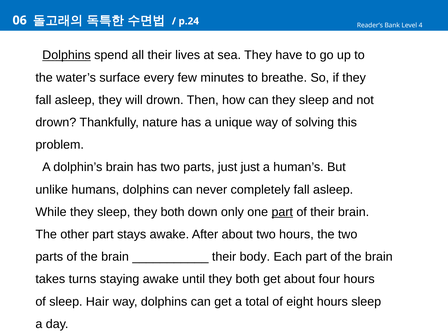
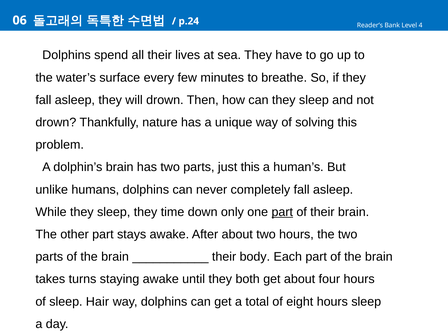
Dolphins underline: present -> none (67, 55)
just just: just -> this (250, 167)
sleep they both: both -> time (173, 212)
